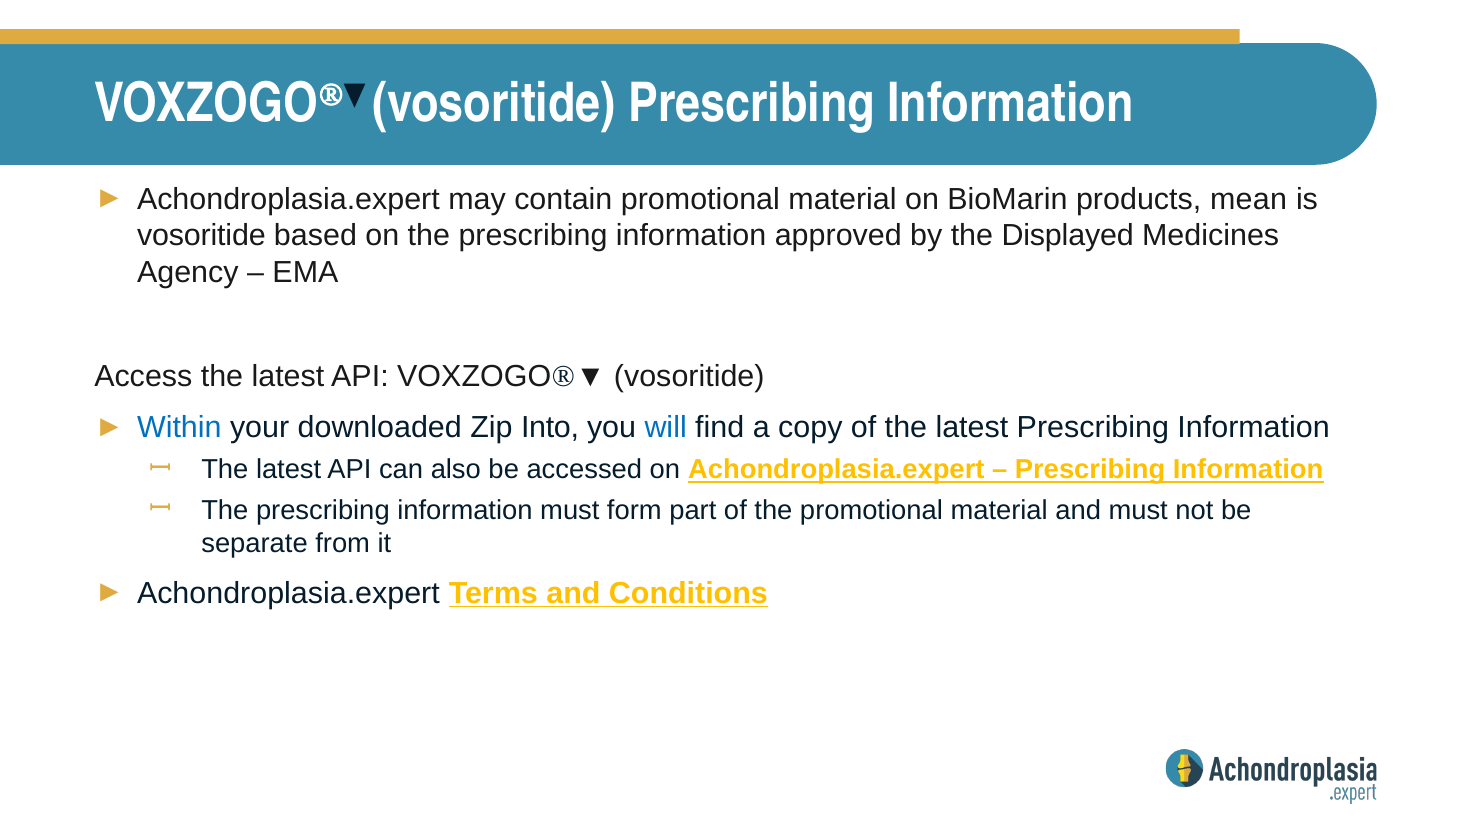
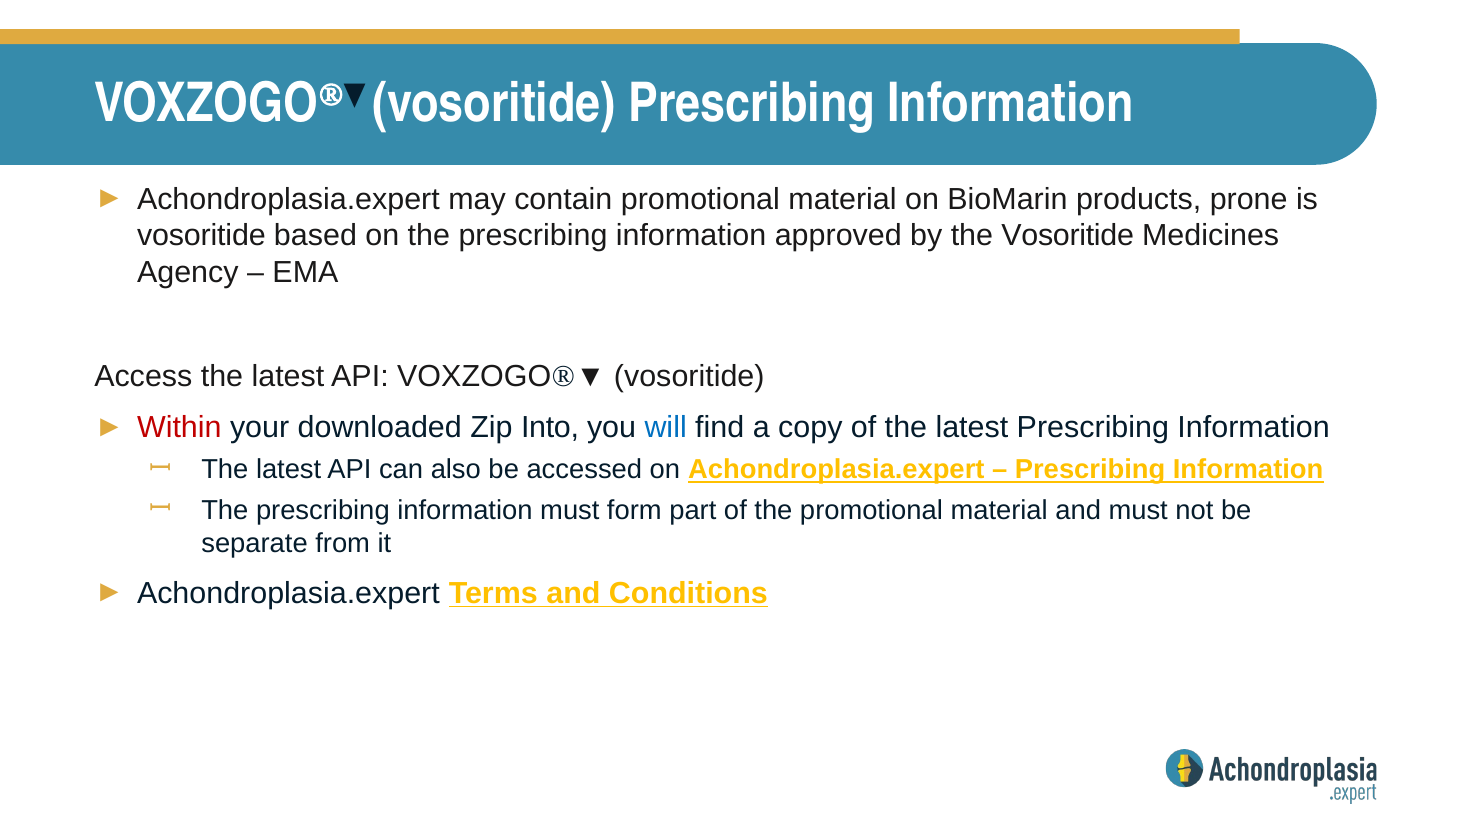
mean: mean -> prone (1249, 199)
the Displayed: Displayed -> Vosoritide (1068, 236)
Within colour: blue -> red (179, 428)
